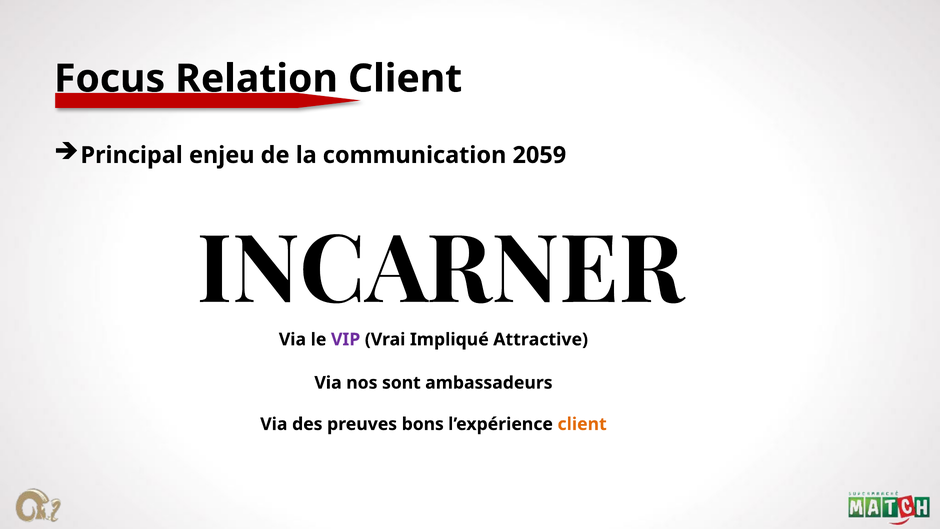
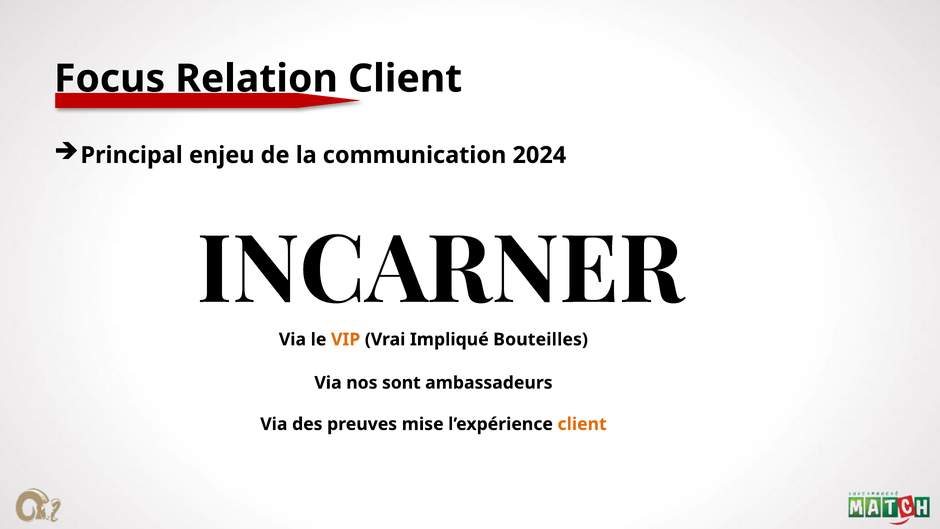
2059: 2059 -> 2024 (539, 155)
VIP colour: purple -> orange (346, 339)
Attractive: Attractive -> Bouteilles (541, 339)
bons: bons -> mise (423, 424)
